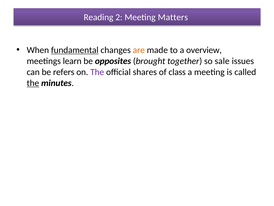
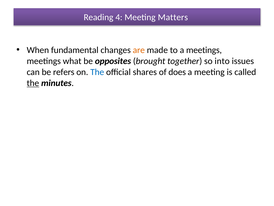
2: 2 -> 4 (119, 17)
fundamental underline: present -> none (75, 50)
a overview: overview -> meetings (204, 50)
learn: learn -> what (72, 61)
sale: sale -> into (222, 61)
The colour: purple -> blue (97, 72)
class: class -> does (177, 72)
